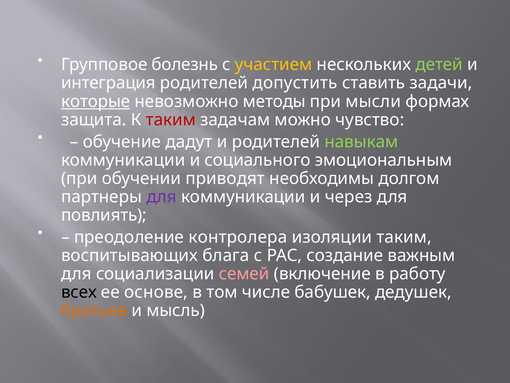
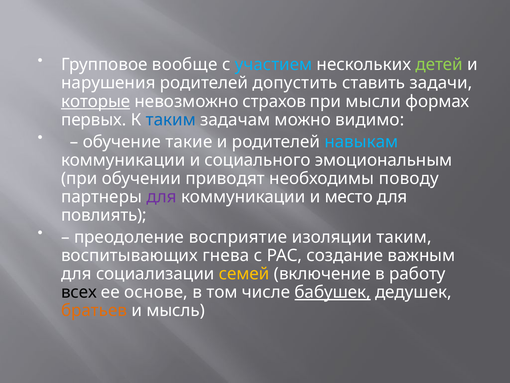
болезнь: болезнь -> вообще (185, 65)
участием colour: yellow -> light blue (274, 65)
интеграция: интеграция -> нарушения (108, 83)
методы: методы -> страхов (274, 101)
защита: защита -> первых (94, 120)
таким colour: red -> blue (171, 120)
чувство: чувство -> видимо (370, 120)
дадут: дадут -> такие (189, 142)
навыкам colour: light green -> light blue (361, 142)
долгом: долгом -> поводу (409, 178)
через: через -> место (349, 197)
контролера: контролера -> восприятие (238, 237)
блага: блага -> гнева (226, 255)
семей colour: pink -> yellow (244, 274)
бабушек underline: none -> present (333, 292)
